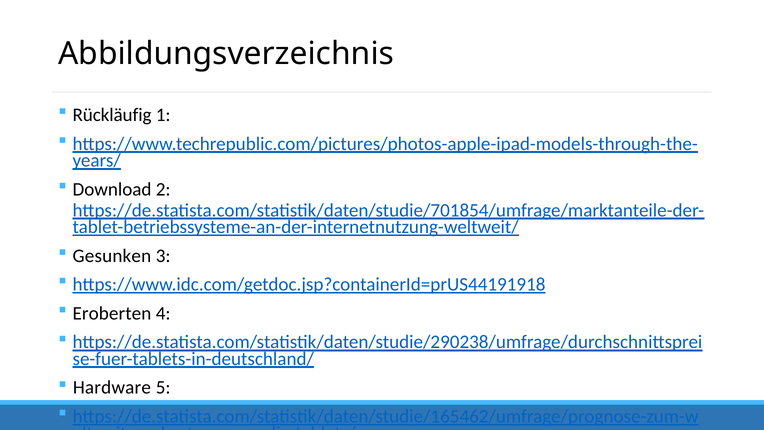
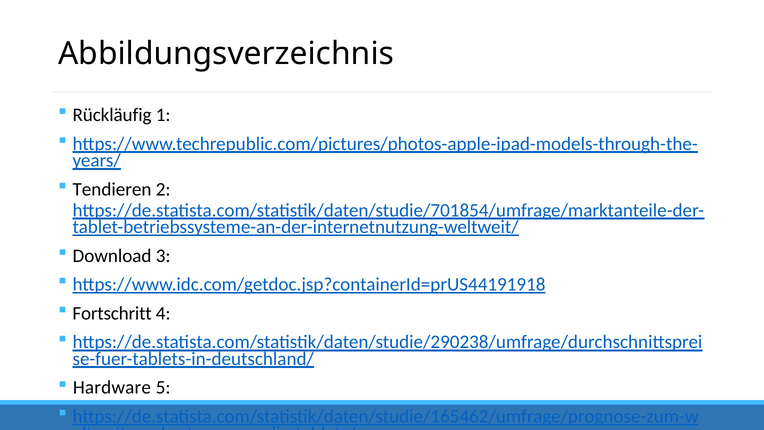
Download: Download -> Tendieren (112, 189)
Gesunken: Gesunken -> Download (112, 256)
Eroberten: Eroberten -> Fortschritt (112, 313)
